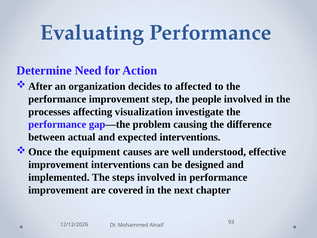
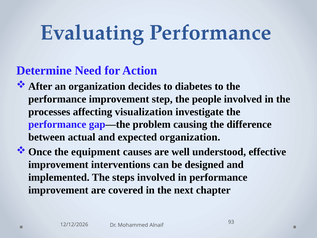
affected: affected -> diabetes (193, 86)
expected interventions: interventions -> organization (190, 137)
